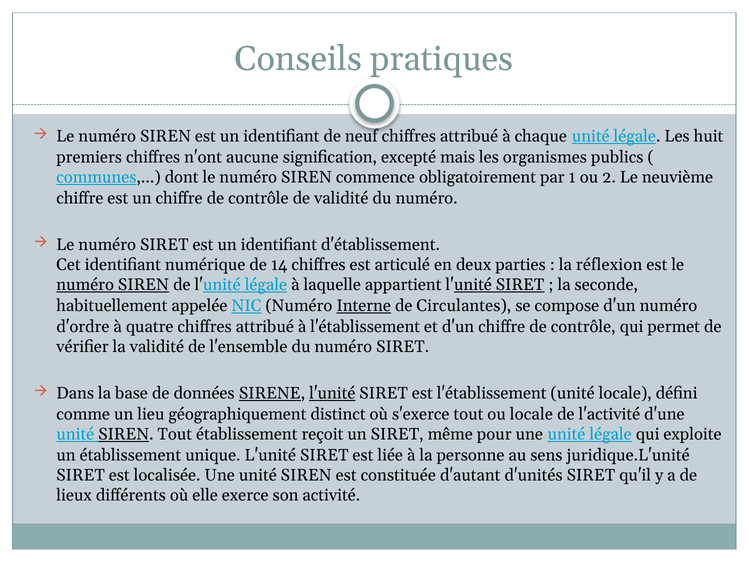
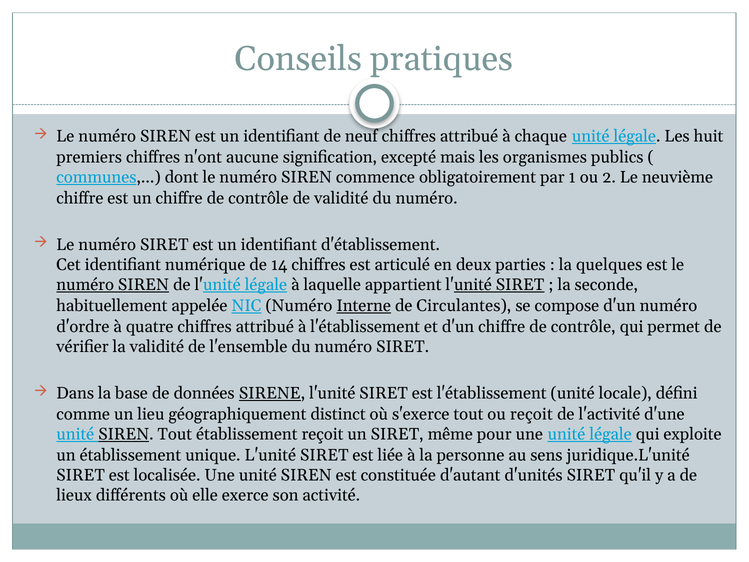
réflexion: réflexion -> quelques (609, 265)
l'unité underline: present -> none (332, 393)
ou locale: locale -> reçoit (531, 414)
